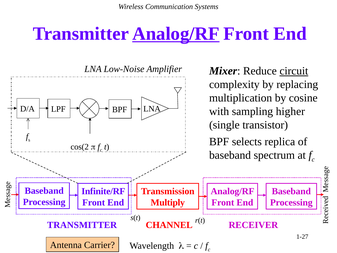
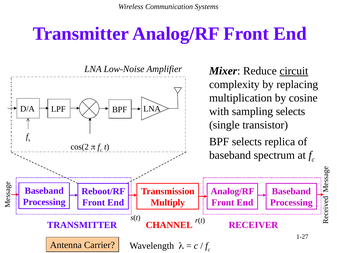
Analog/RF underline: present -> none (176, 34)
sampling higher: higher -> selects (290, 111)
Infinite/RF: Infinite/RF -> Reboot/RF (103, 191)
